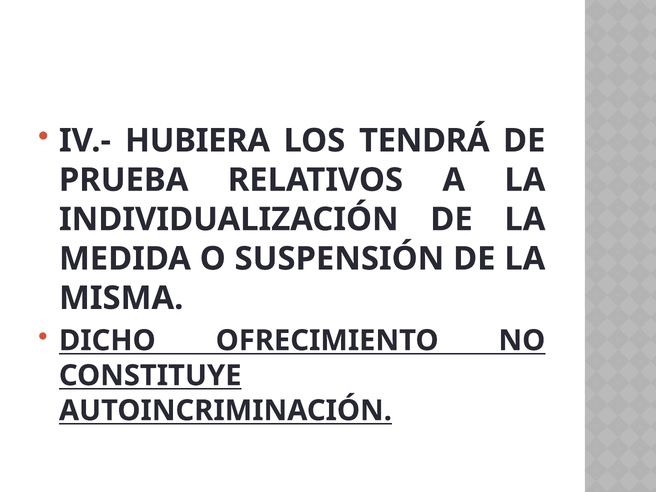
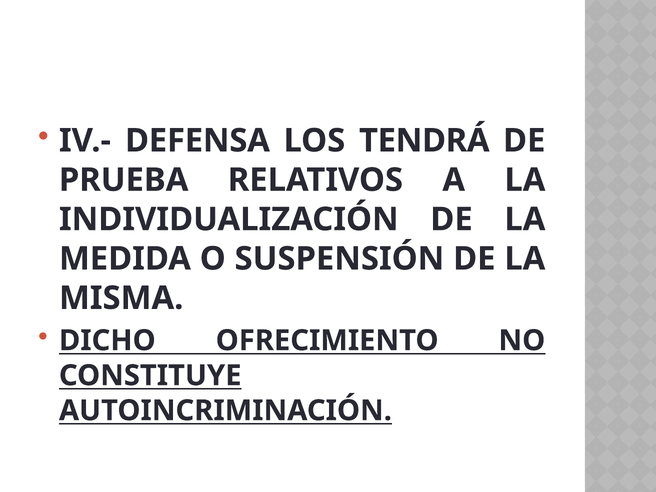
HUBIERA: HUBIERA -> DEFENSA (197, 141)
